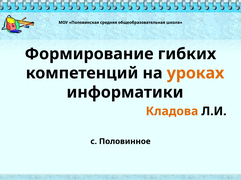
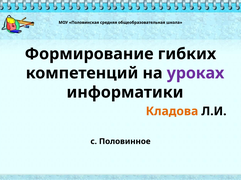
уроках colour: orange -> purple (195, 73)
